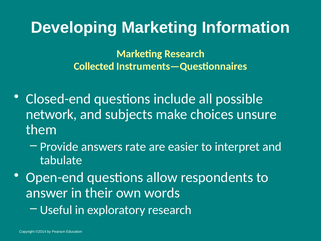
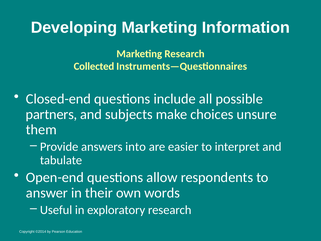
network: network -> partners (51, 114)
rate: rate -> into (136, 147)
